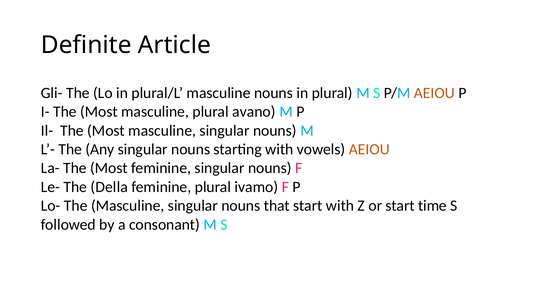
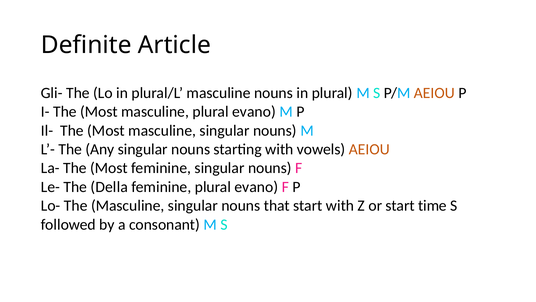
masculine plural avano: avano -> evano (254, 112)
feminine plural ivamo: ivamo -> evano (256, 187)
